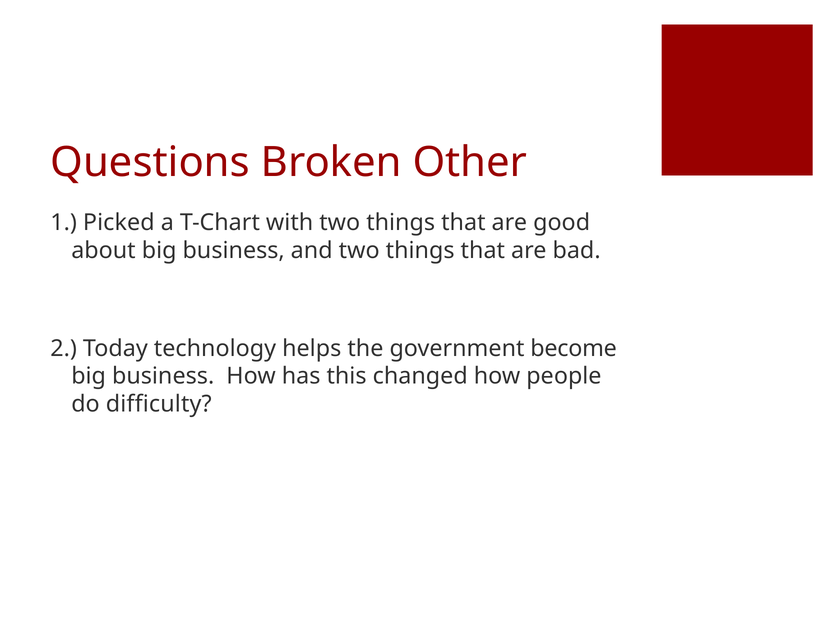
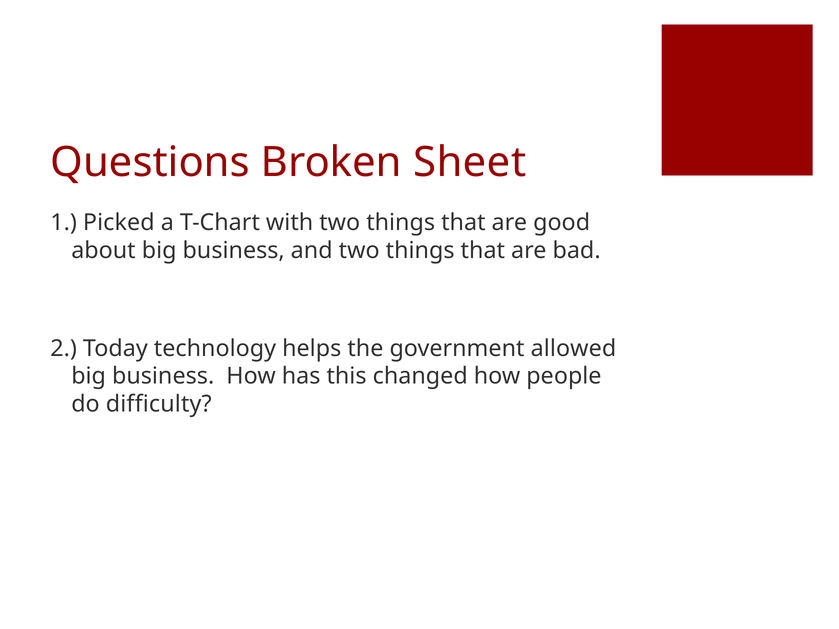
Other: Other -> Sheet (470, 162)
become: become -> allowed (573, 348)
